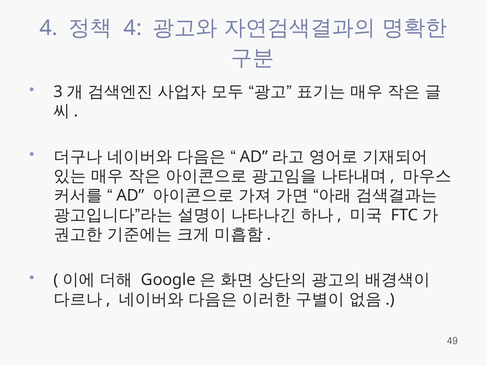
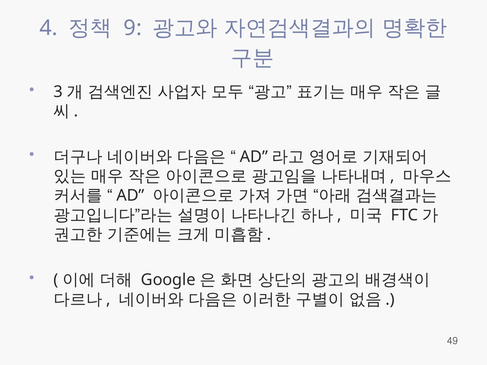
4: 4 -> 9 (133, 28)
